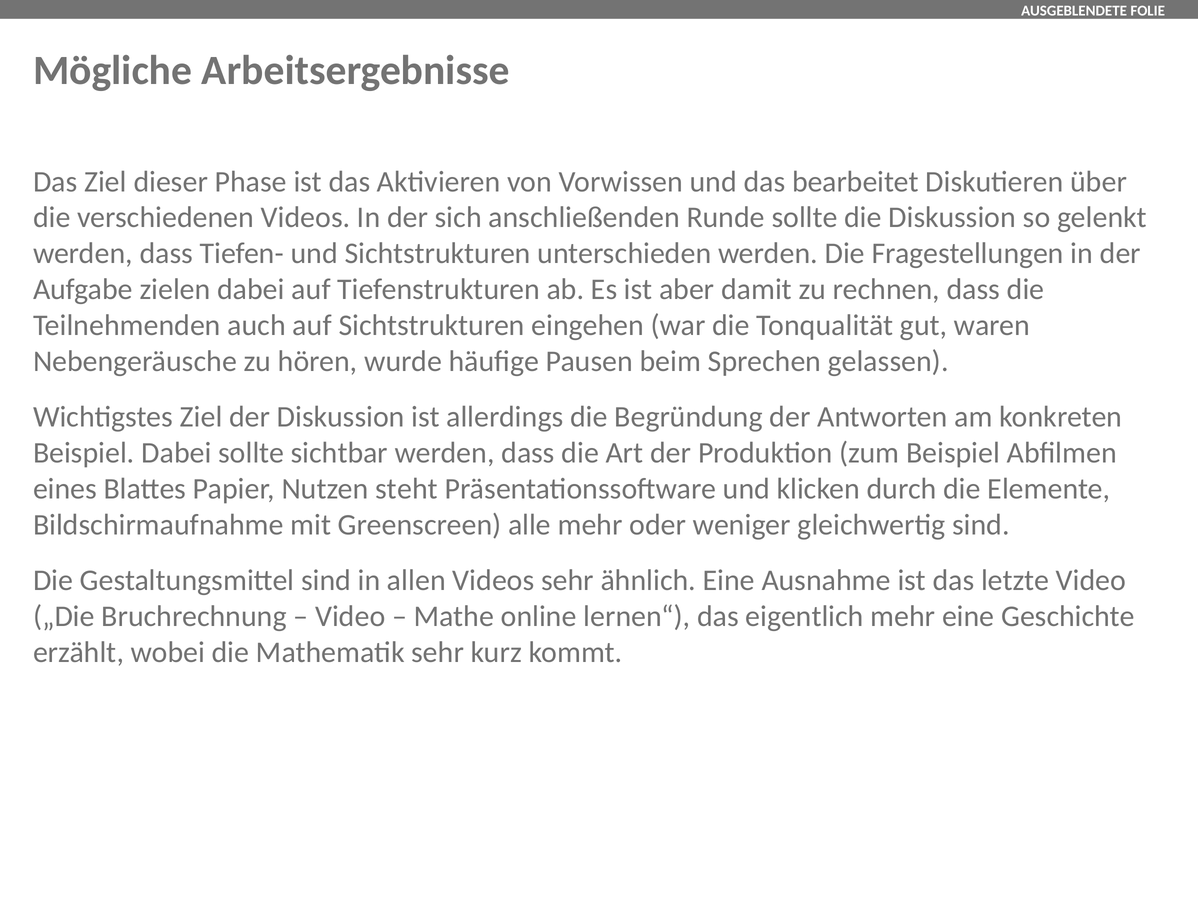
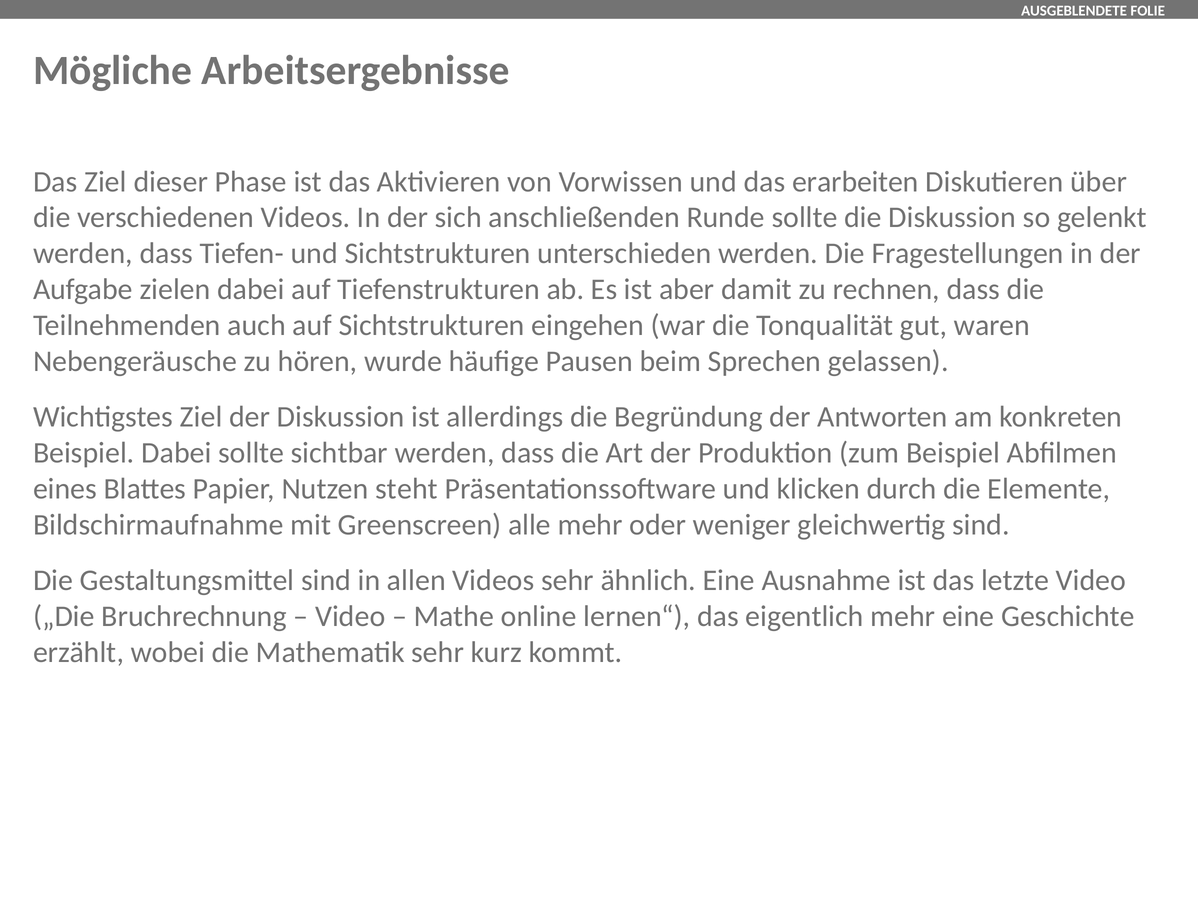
bearbeitet: bearbeitet -> erarbeiten (855, 182)
